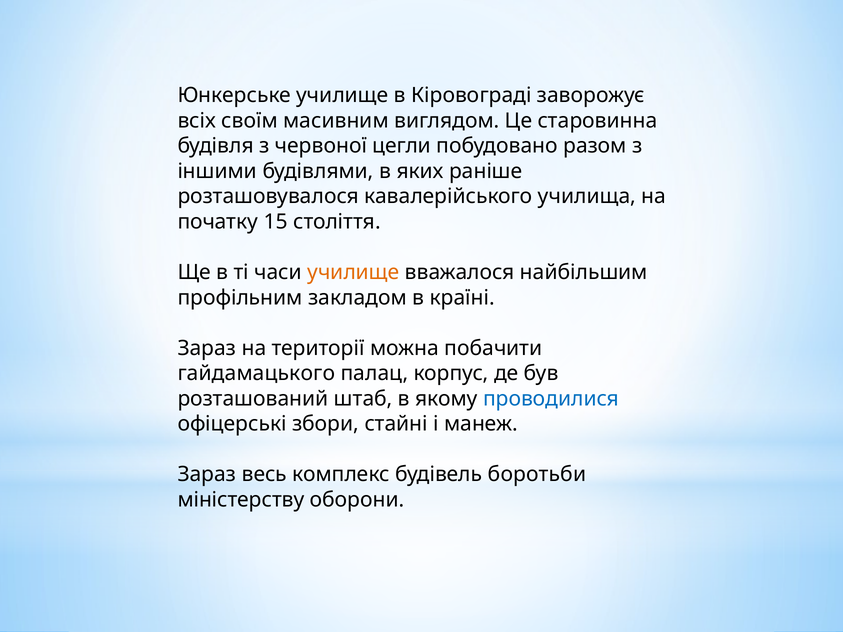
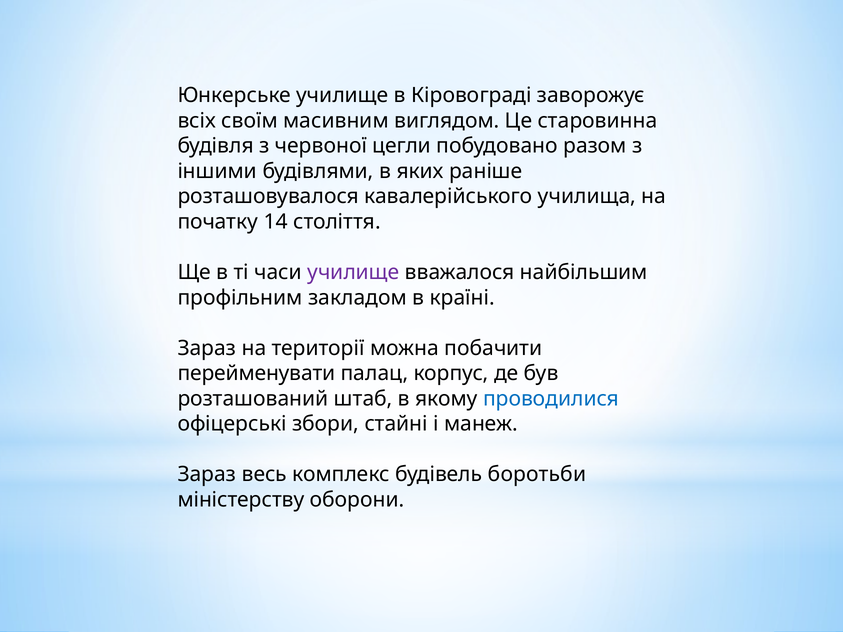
15: 15 -> 14 (276, 222)
училище colour: orange -> purple (353, 272)
гайдамацького: гайдамацького -> перейменувати (256, 374)
